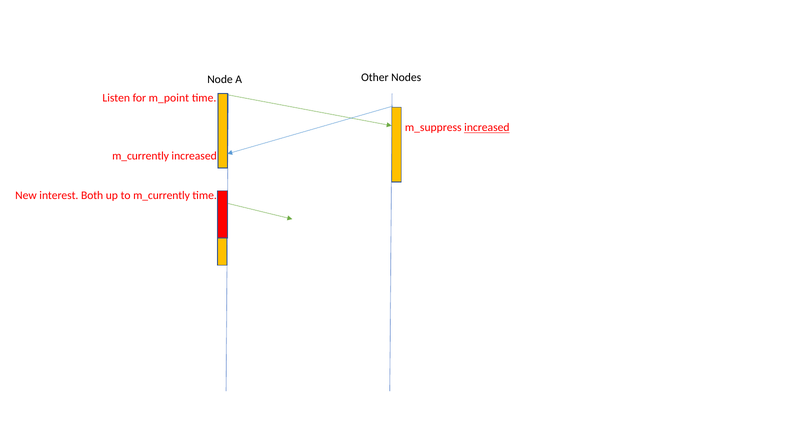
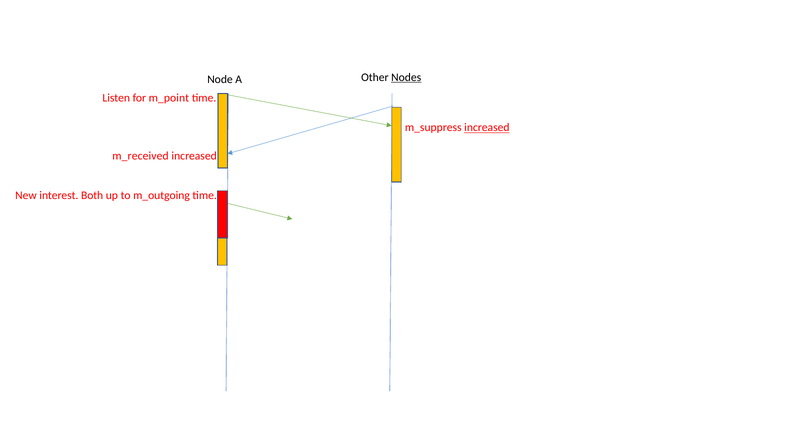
Nodes underline: none -> present (406, 77)
m_currently: m_currently -> m_received (140, 156)
to m_currently: m_currently -> m_outgoing (161, 196)
